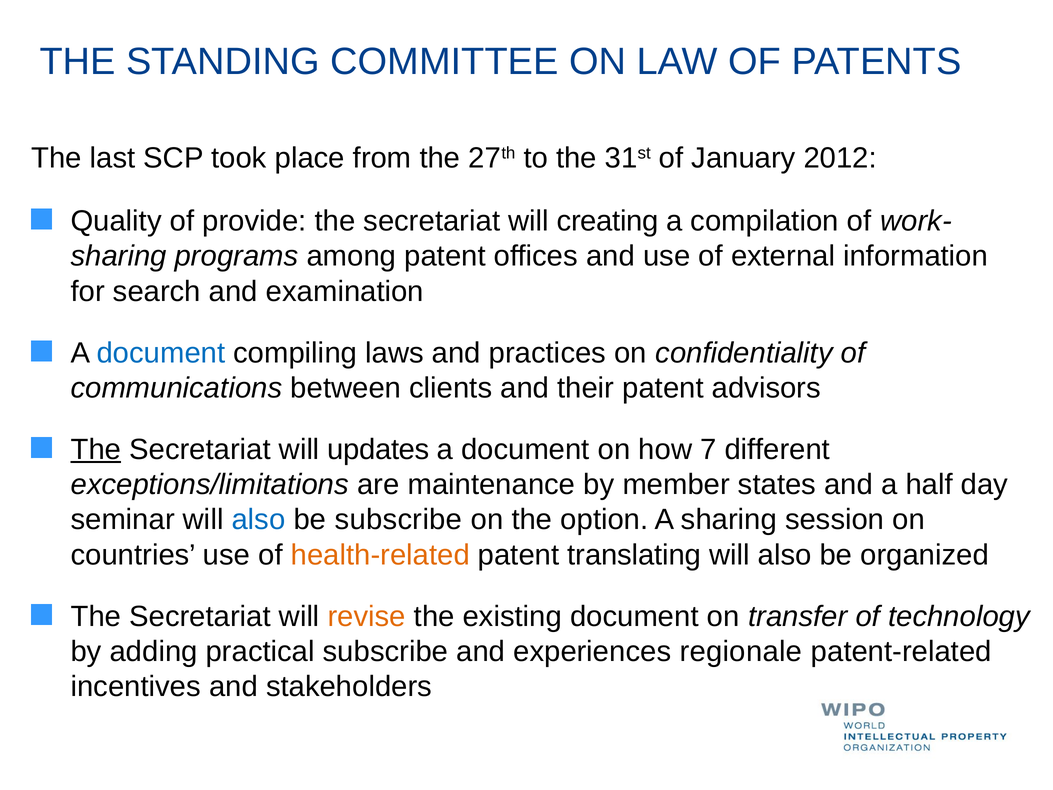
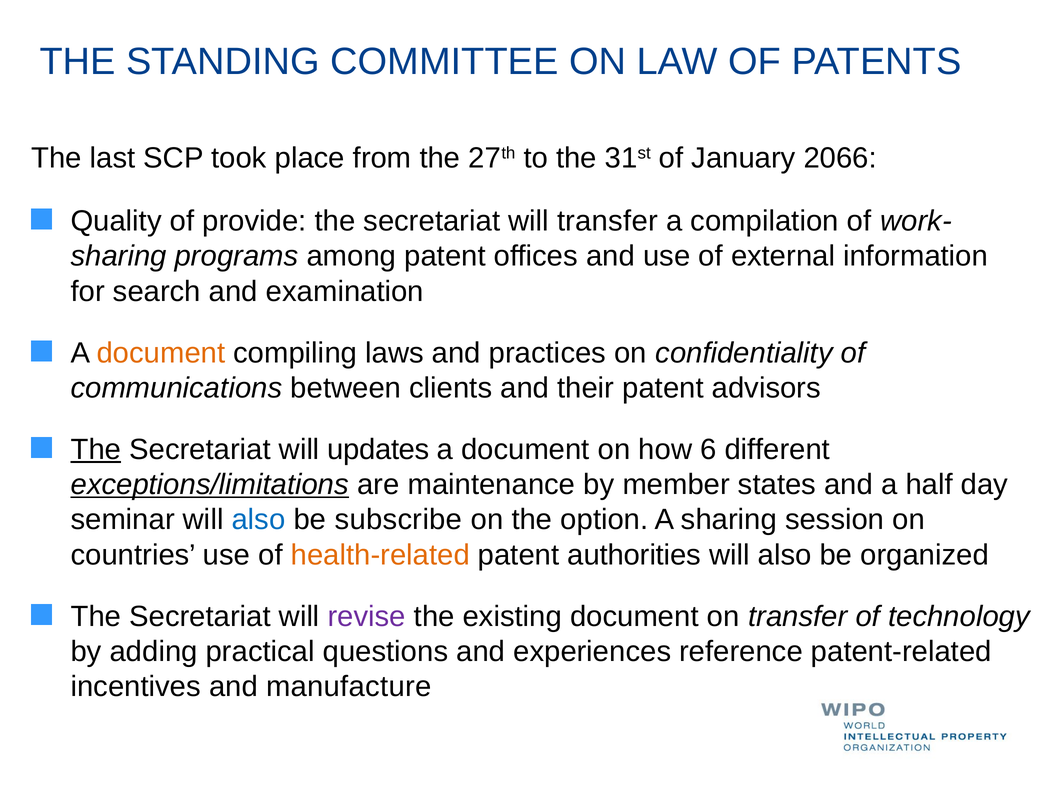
2012: 2012 -> 2066 (840, 158)
will creating: creating -> transfer (607, 221)
document colour: blue -> orange (161, 353)
7: 7 -> 6 (708, 449)
exceptions/limitations underline: none -> present (210, 485)
translating: translating -> authorities (634, 555)
revise colour: orange -> purple (367, 616)
practical subscribe: subscribe -> questions (386, 651)
regionale: regionale -> reference (741, 651)
stakeholders: stakeholders -> manufacture (349, 686)
